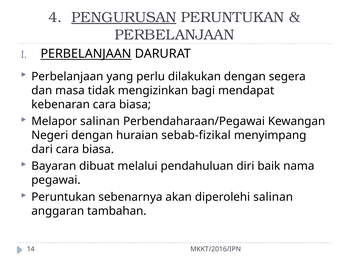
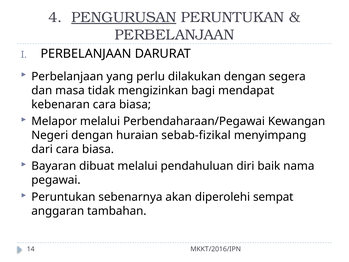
PERBELANJAAN underline: present -> none (86, 54)
Melapor salinan: salinan -> melalui (100, 121)
diperolehi salinan: salinan -> sempat (273, 197)
